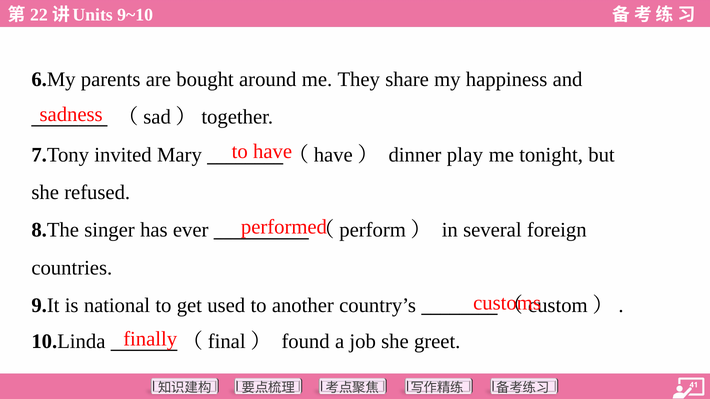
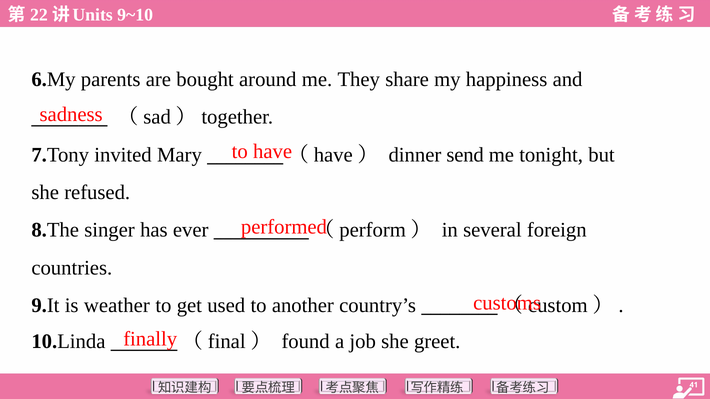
play: play -> send (465, 155)
national: national -> weather (117, 306)
